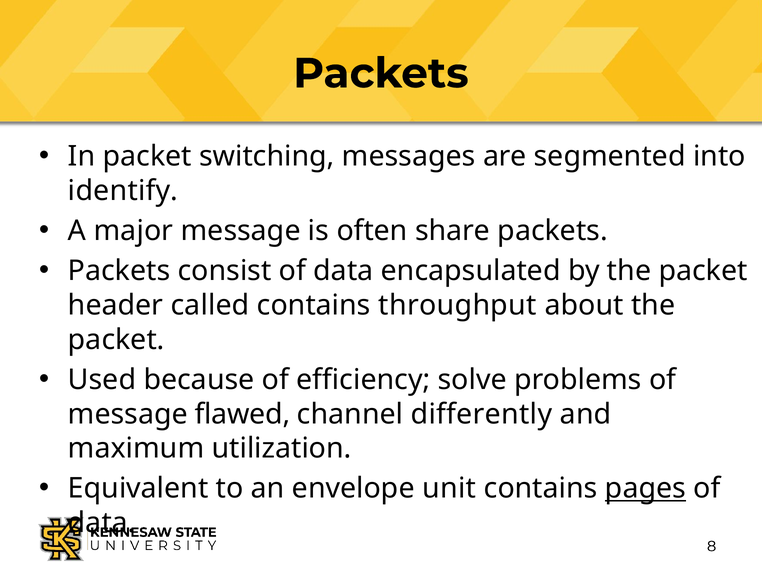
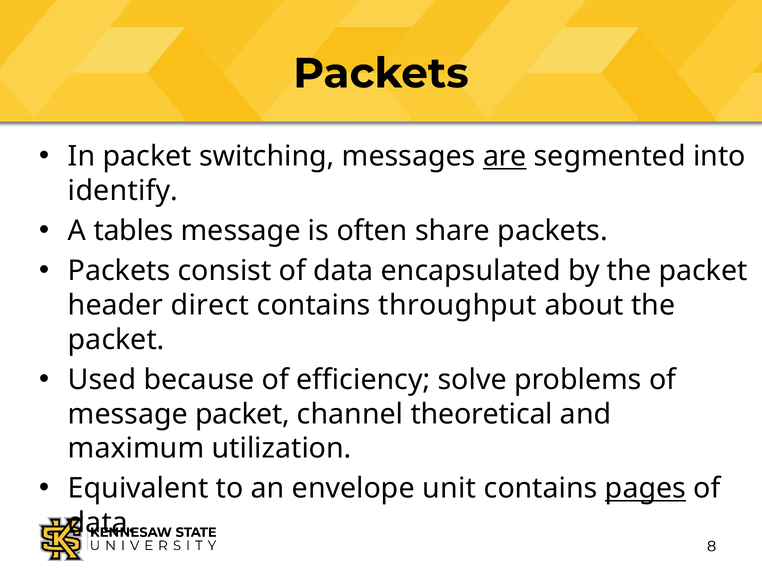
are underline: none -> present (505, 156)
major: major -> tables (134, 231)
called: called -> direct (210, 305)
message flawed: flawed -> packet (243, 414)
differently: differently -> theoretical (482, 414)
